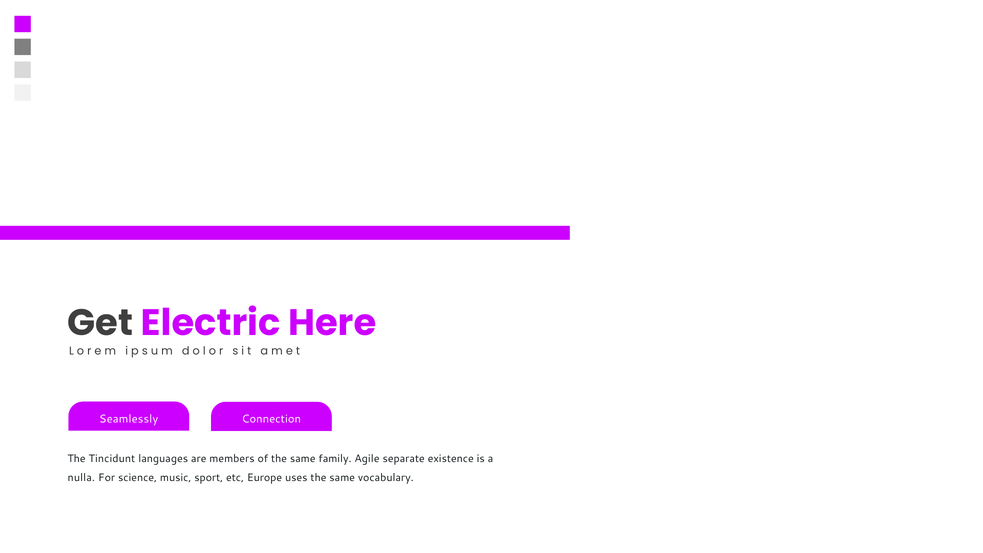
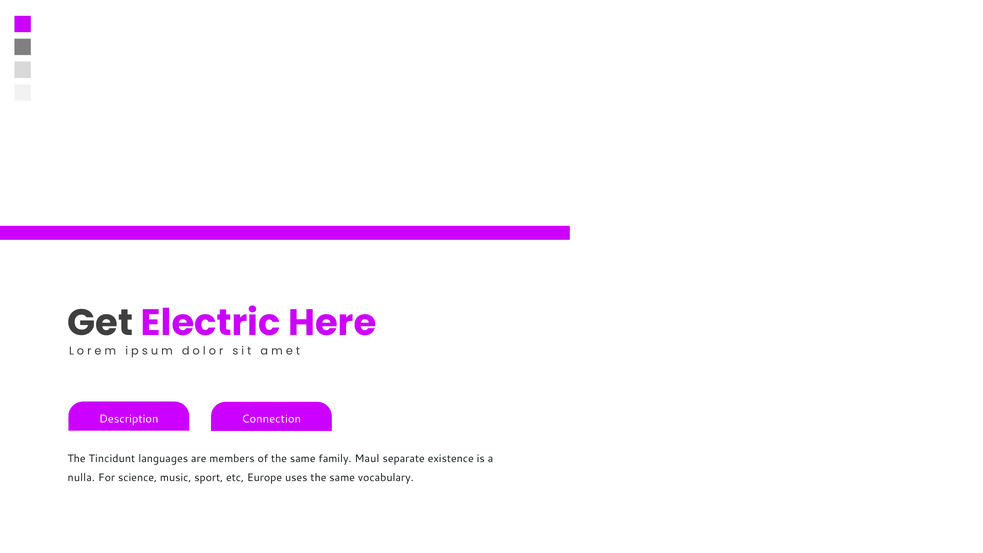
Seamlessly: Seamlessly -> Description (129, 419)
Agile: Agile -> Maul (367, 459)
